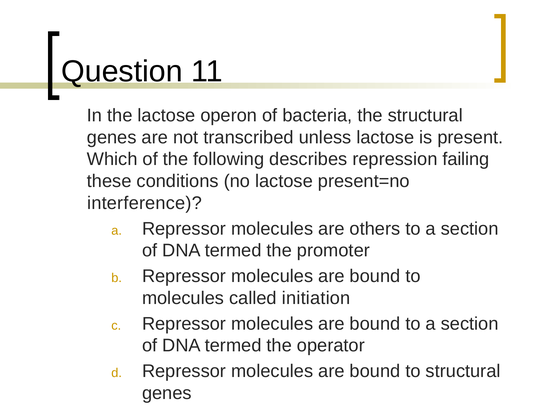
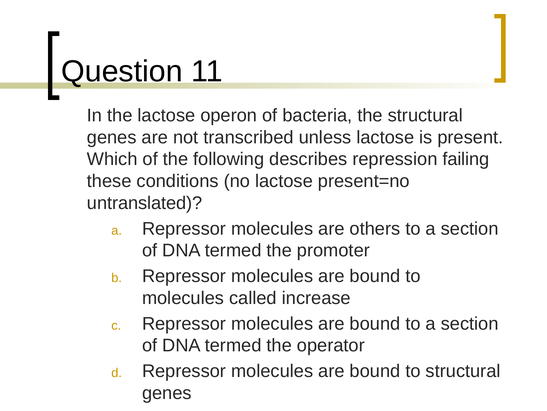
interference: interference -> untranslated (145, 203)
initiation: initiation -> increase (316, 298)
